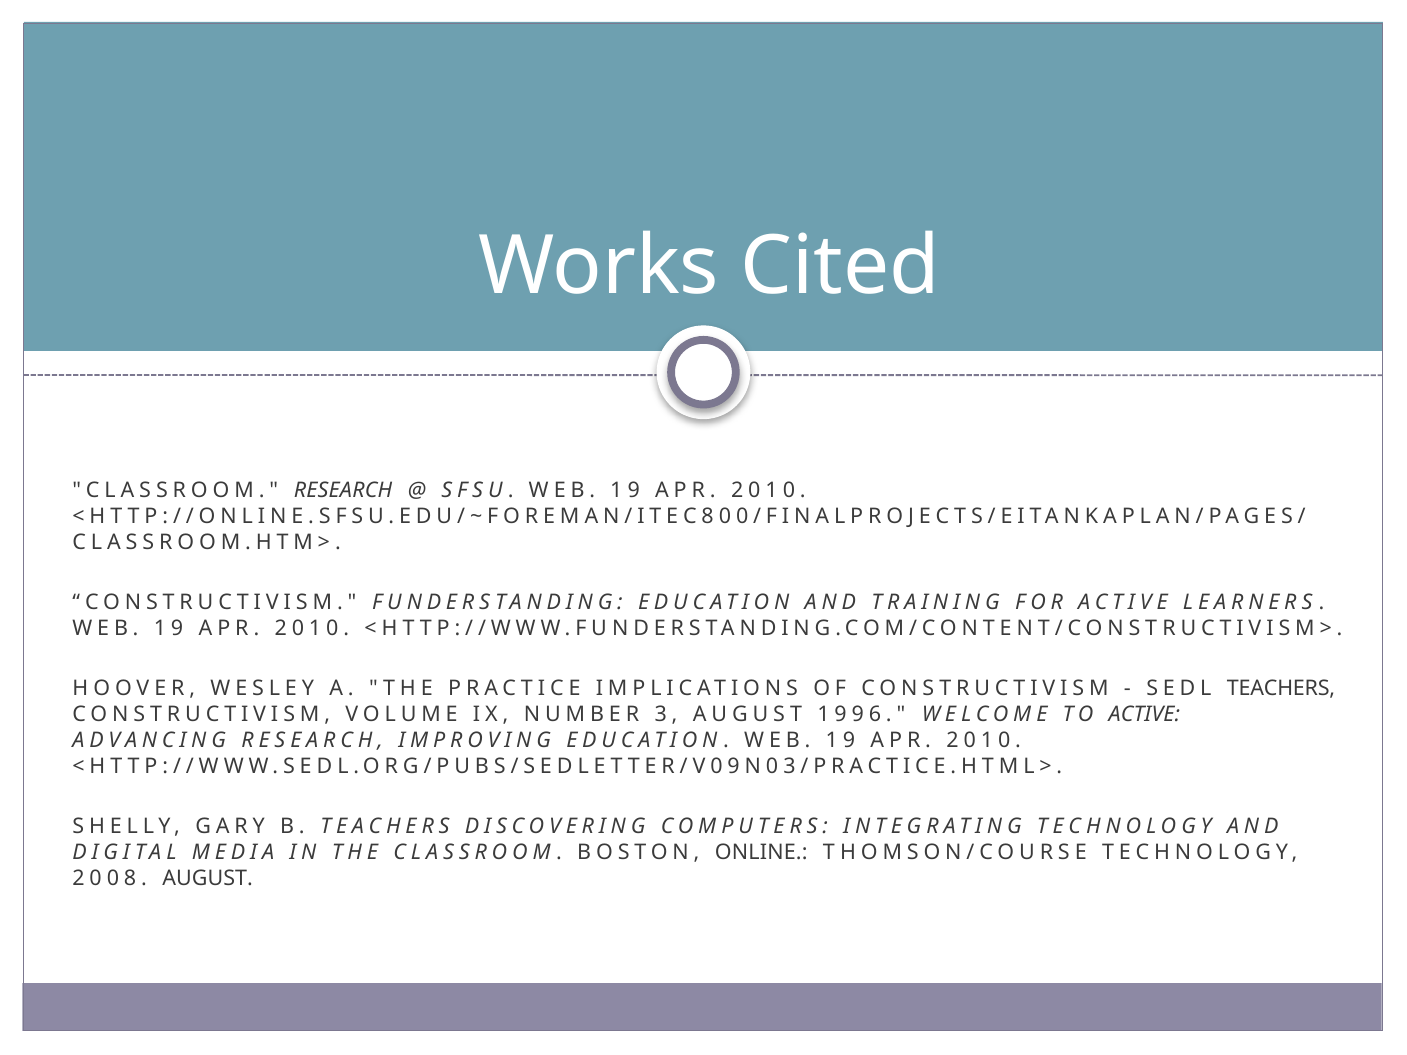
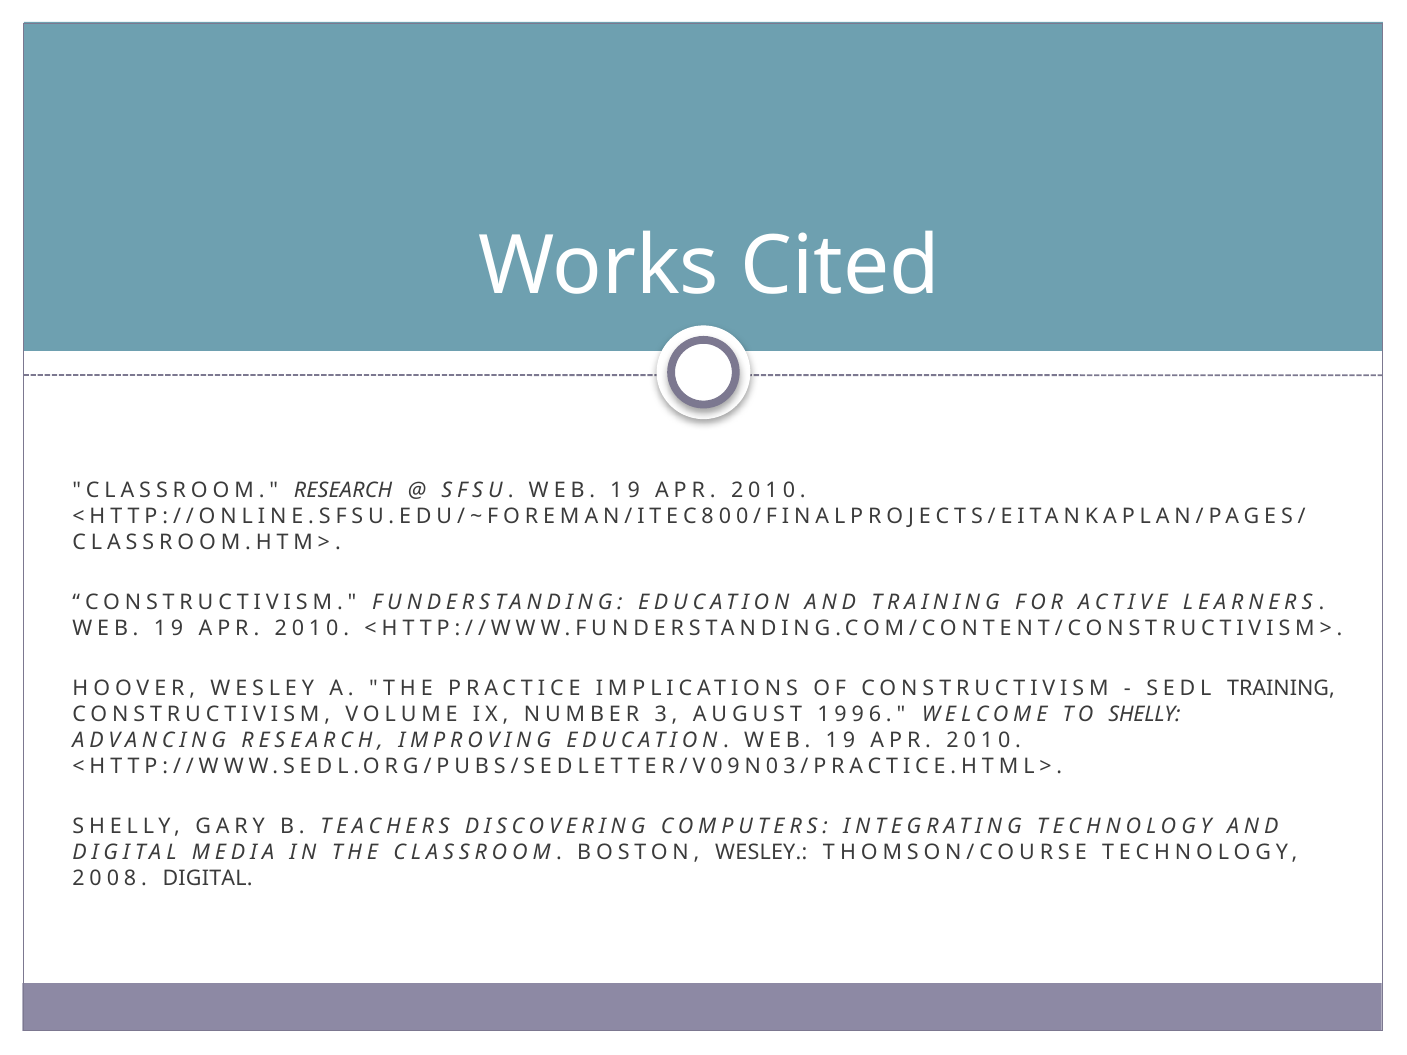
SEDL TEACHERS: TEACHERS -> TRAINING (1281, 689)
TO ACTIVE: ACTIVE -> SHELLY (1145, 715)
BOSTON ONLINE: ONLINE -> WESLEY (761, 853)
2008 AUGUST: AUGUST -> DIGITAL (208, 878)
